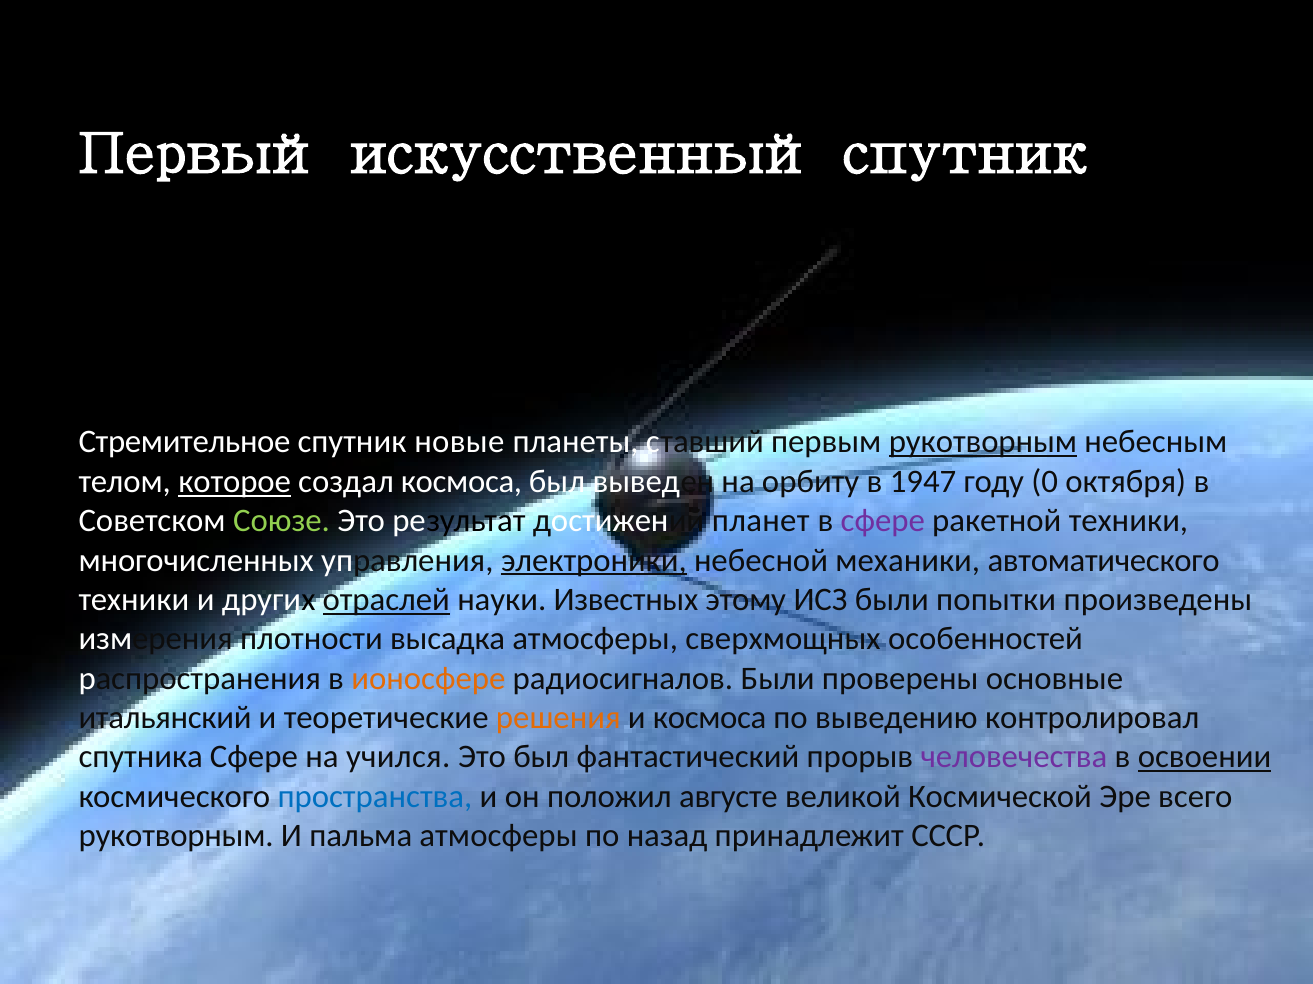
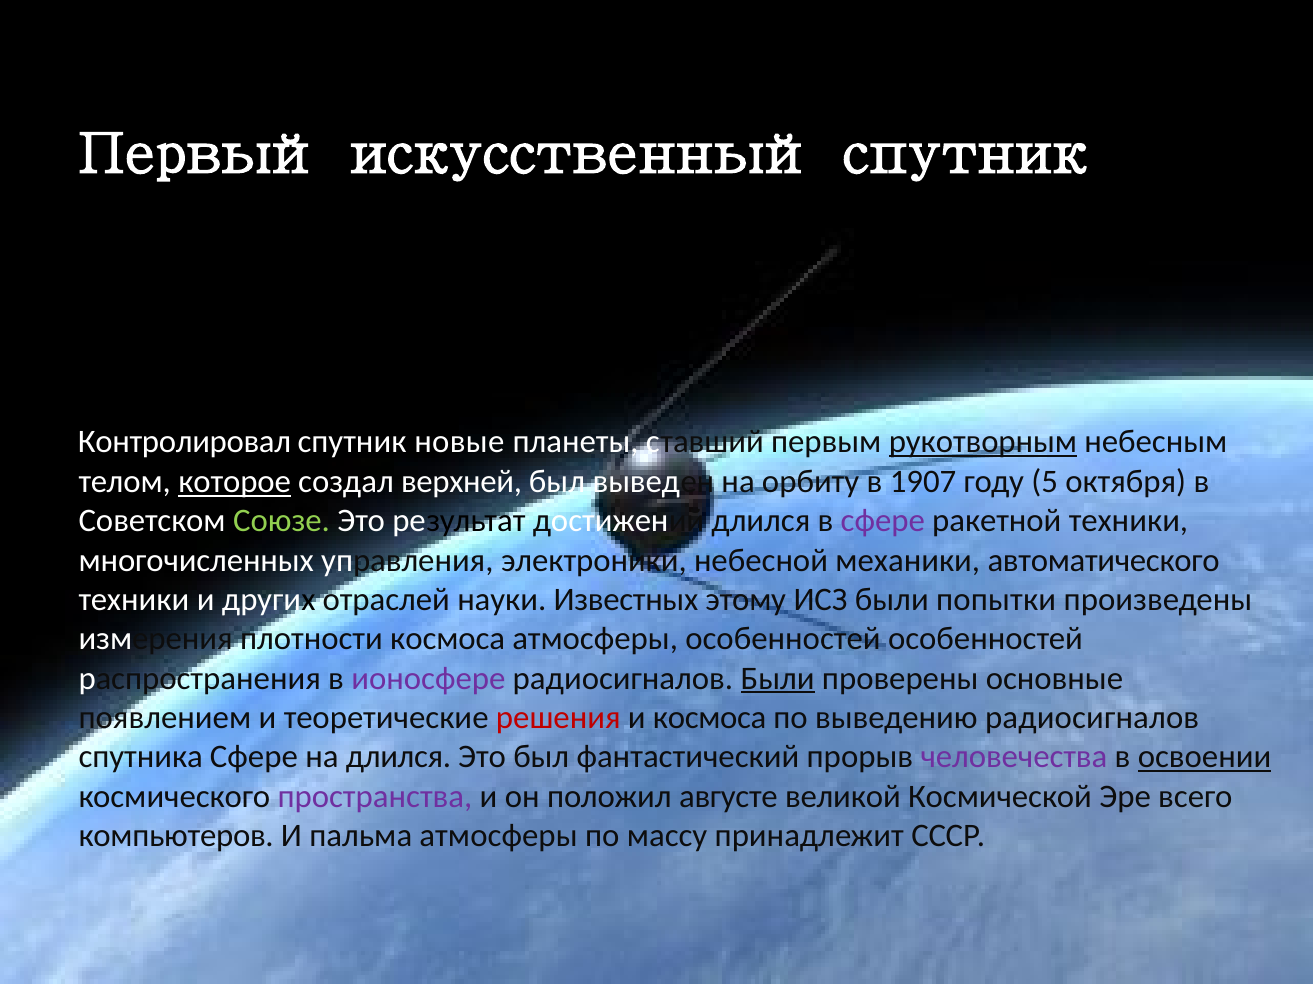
Стремительное: Стремительное -> Контролировал (185, 442)
создал космоса: космоса -> верхней (461, 482)
1947: 1947 -> 1907 (923, 482)
0: 0 -> 5 (1045, 482)
достижений планет: планет -> длился (761, 521)
электроники underline: present -> none (594, 561)
отраслей underline: present -> none (386, 600)
плотности высадка: высадка -> космоса (448, 639)
атмосферы сверхмощных: сверхмощных -> особенностей (783, 639)
ионосфере colour: orange -> purple (428, 679)
Были underline: none -> present (778, 679)
итальянский: итальянский -> появлением (165, 718)
решения colour: orange -> red (558, 718)
выведению контролировал: контролировал -> радиосигналов (1092, 718)
на учился: учился -> длился (399, 758)
пространства colour: blue -> purple (375, 797)
рукотворным: рукотворным -> компьютеров (176, 836)
назад: назад -> массу (667, 836)
